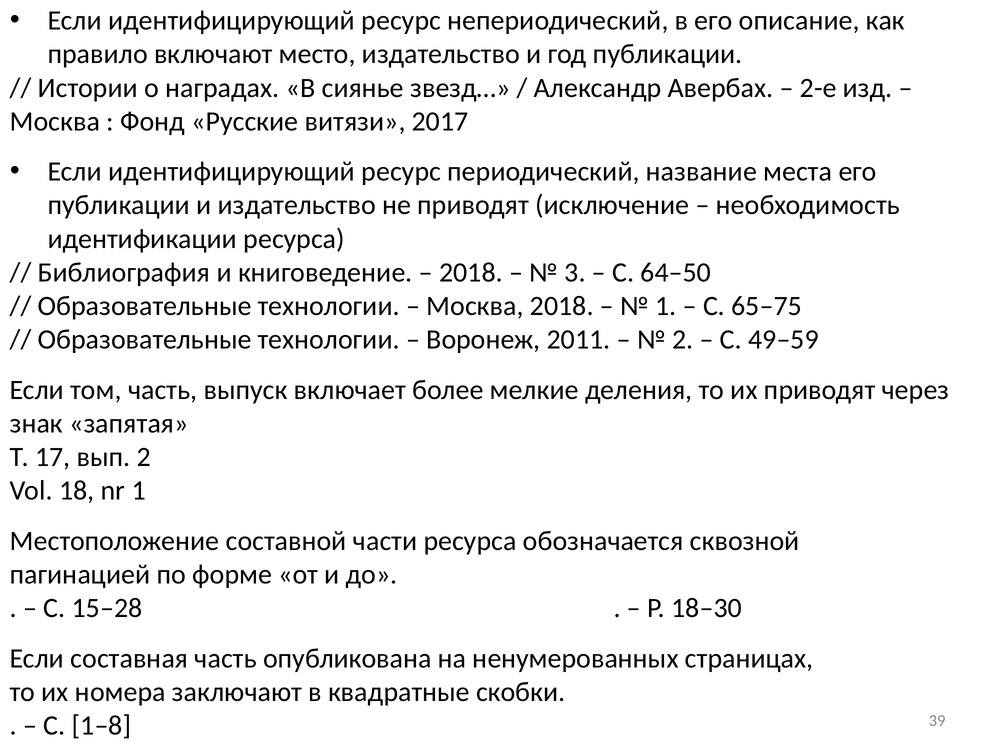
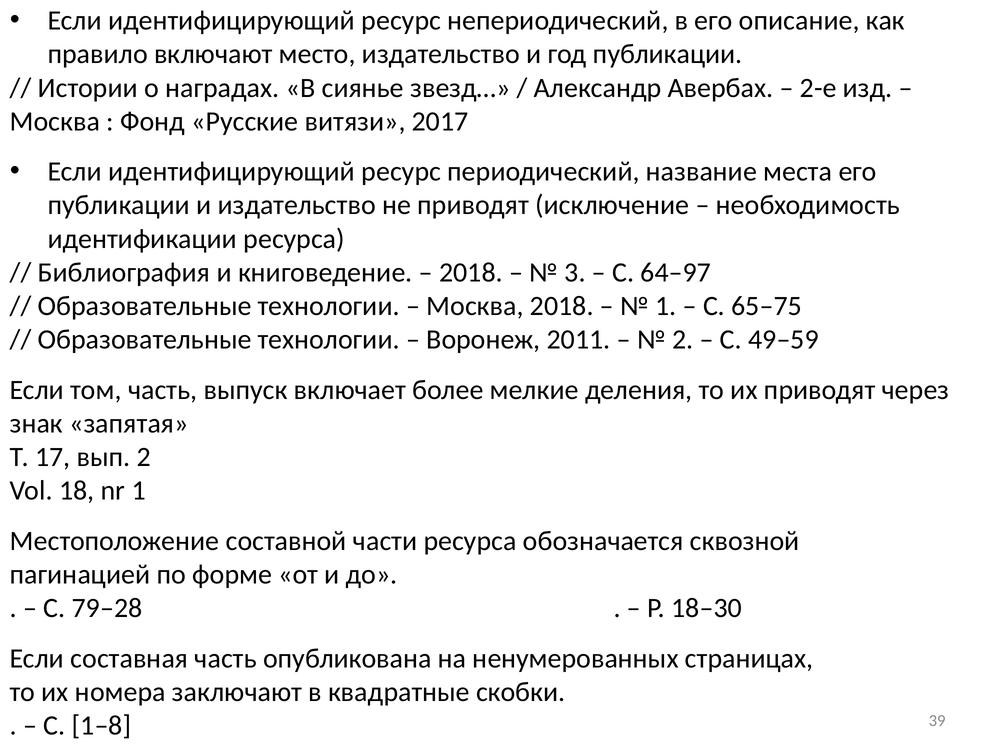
64–50: 64–50 -> 64–97 (676, 272)
15–28: 15–28 -> 79–28 (107, 608)
